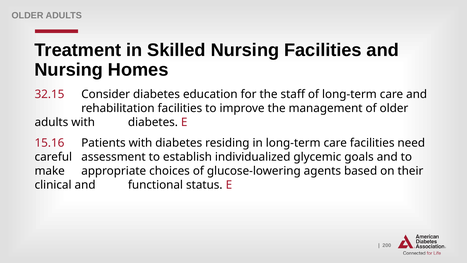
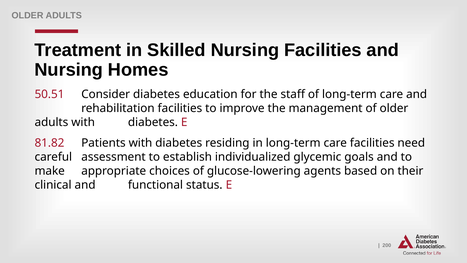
32.15: 32.15 -> 50.51 (49, 94)
15.16: 15.16 -> 81.82 (49, 143)
